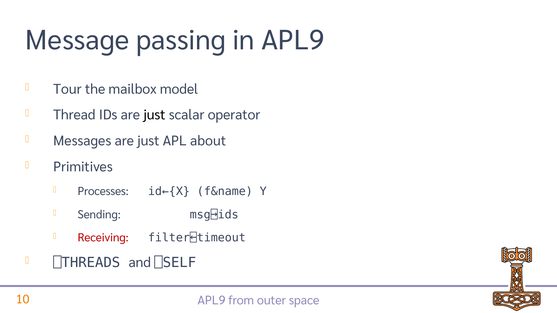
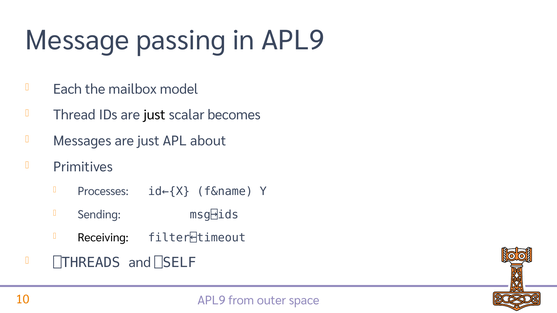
Tour: Tour -> Each (68, 89)
operator: operator -> becomes (234, 115)
Receiving colour: red -> black (103, 238)
